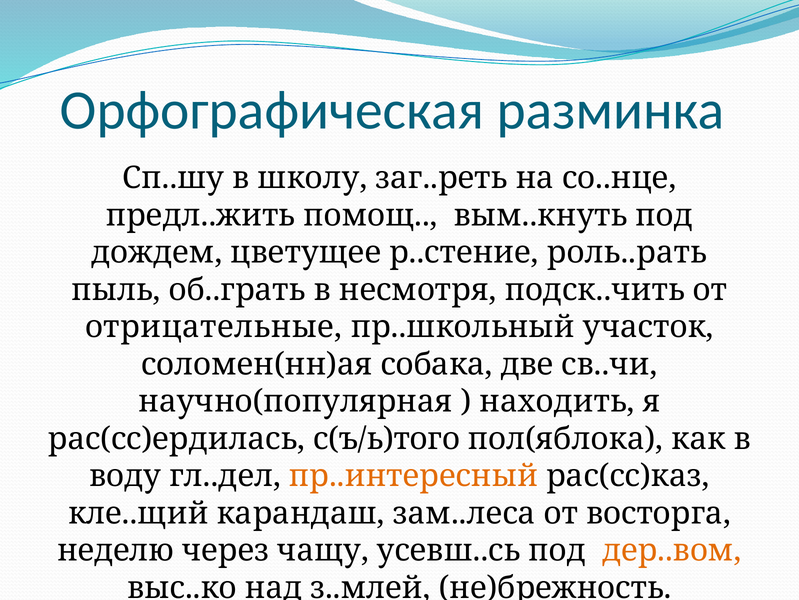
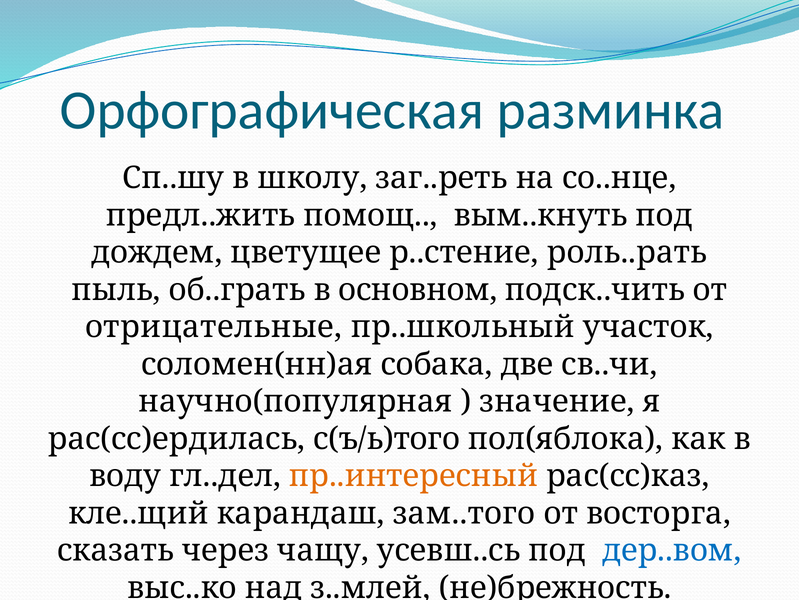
несмотря: несмотря -> основном (418, 289)
находить: находить -> значение (557, 401)
зам..леса: зам..леса -> зам..того (464, 513)
неделю: неделю -> сказать (115, 550)
дер..вом colour: orange -> blue (672, 550)
